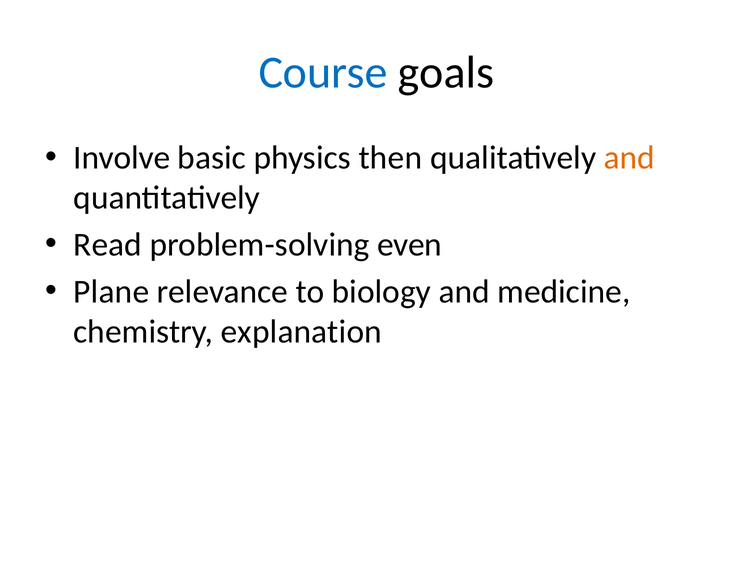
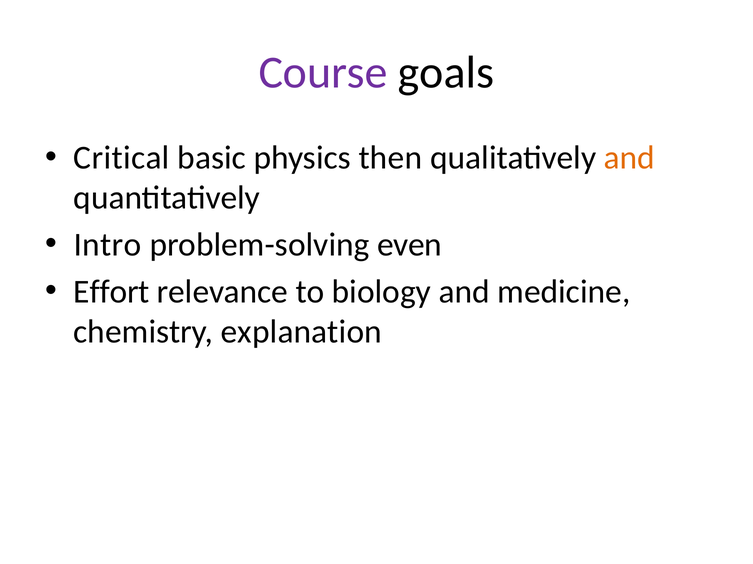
Course colour: blue -> purple (323, 73)
Involve: Involve -> Critical (122, 158)
Read: Read -> Intro (108, 245)
Plane: Plane -> Effort (112, 292)
